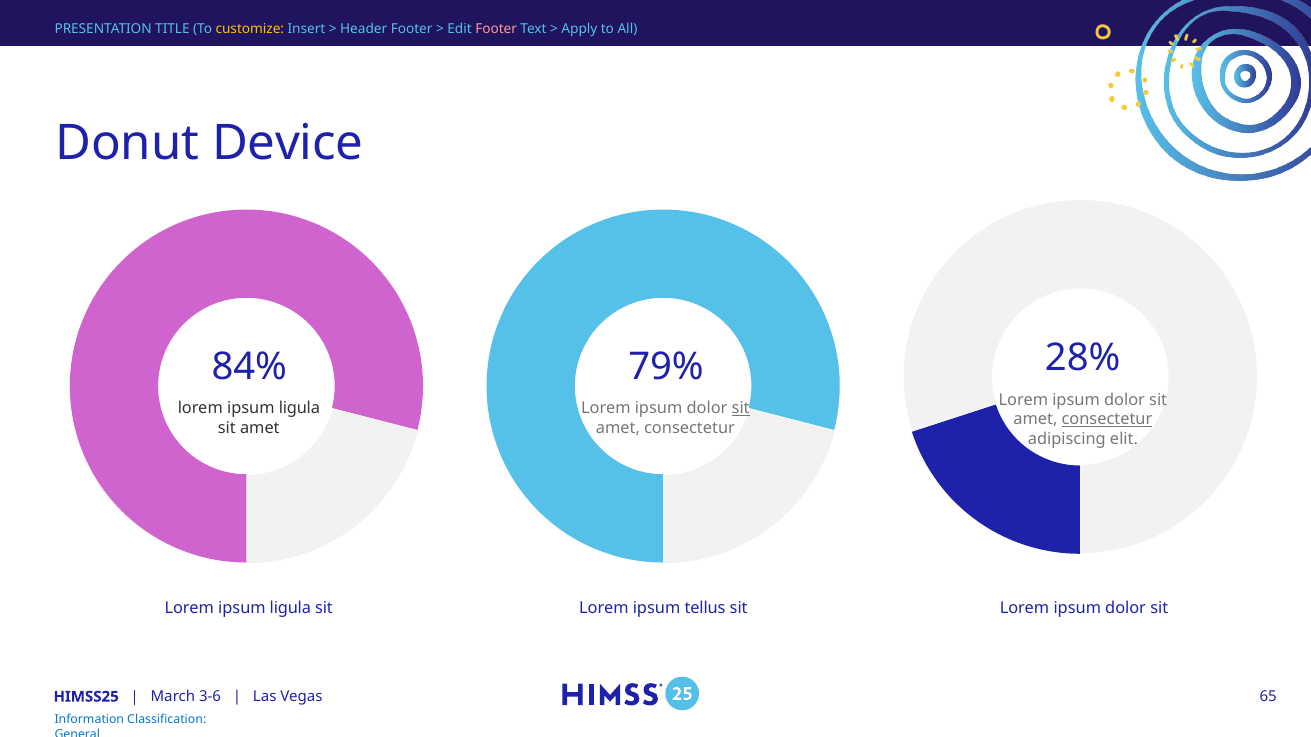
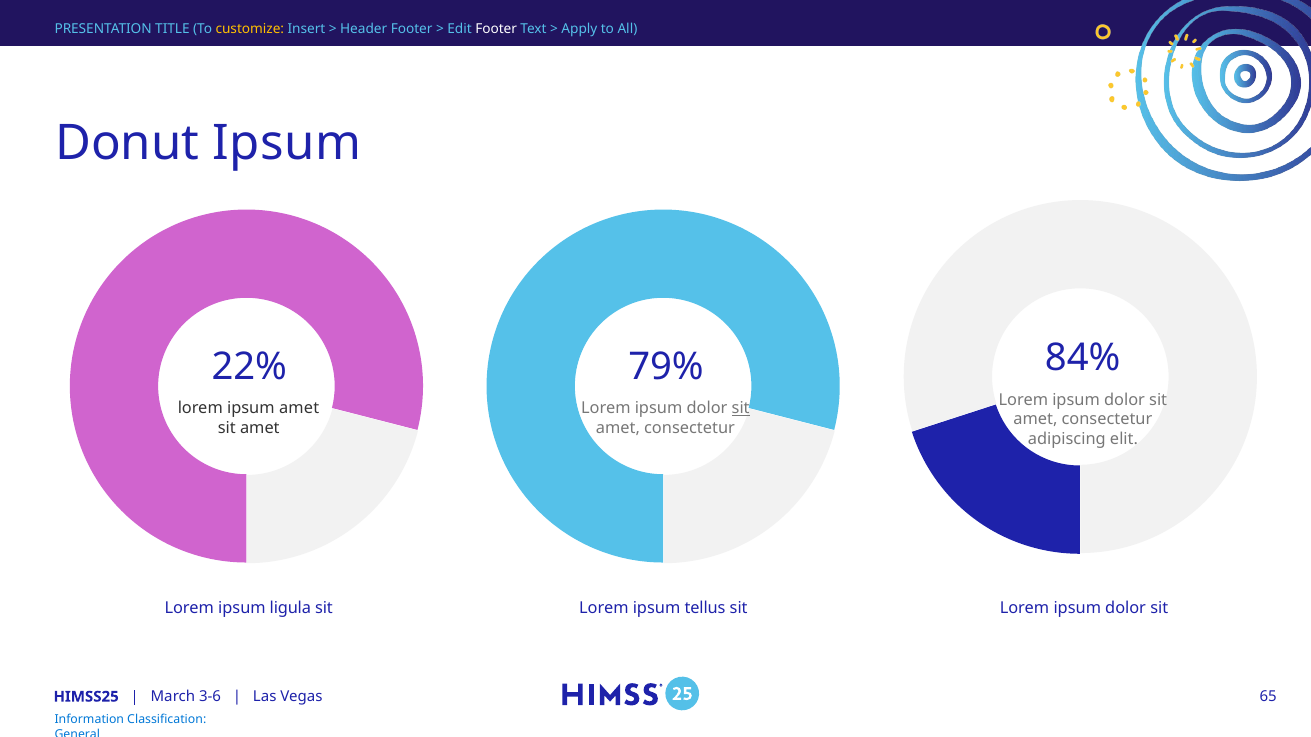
Footer colour: pink -> white (496, 29)
Donut Device: Device -> Ipsum (287, 143)
28%: 28% -> 84% (1083, 358)
84%: 84% -> 22% (249, 367)
ligula: ligula -> amet (299, 409)
consectetur underline: present -> none (1107, 420)
